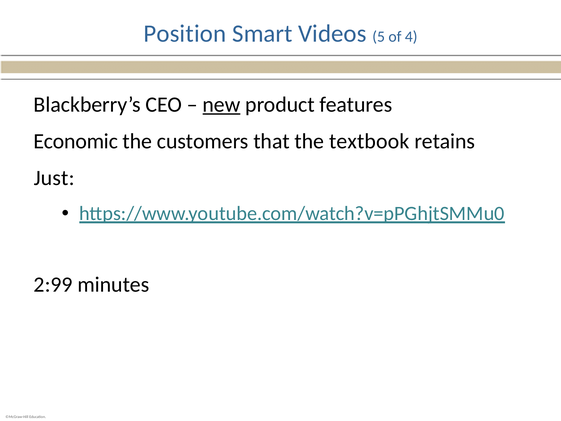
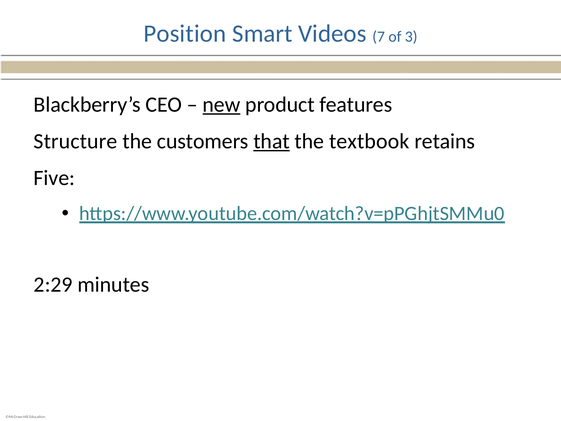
5: 5 -> 7 (379, 37)
4: 4 -> 3 (411, 37)
Economic: Economic -> Structure (76, 141)
that underline: none -> present (272, 141)
Just: Just -> Five (54, 178)
2:99: 2:99 -> 2:29 (53, 284)
